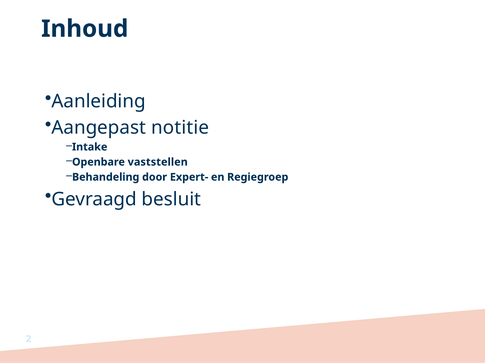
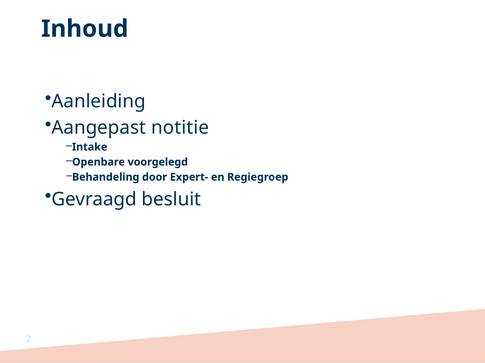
vaststellen: vaststellen -> voorgelegd (158, 162)
